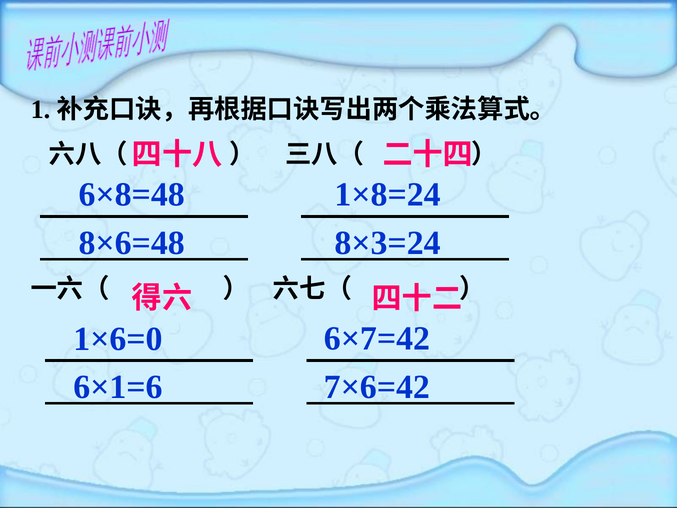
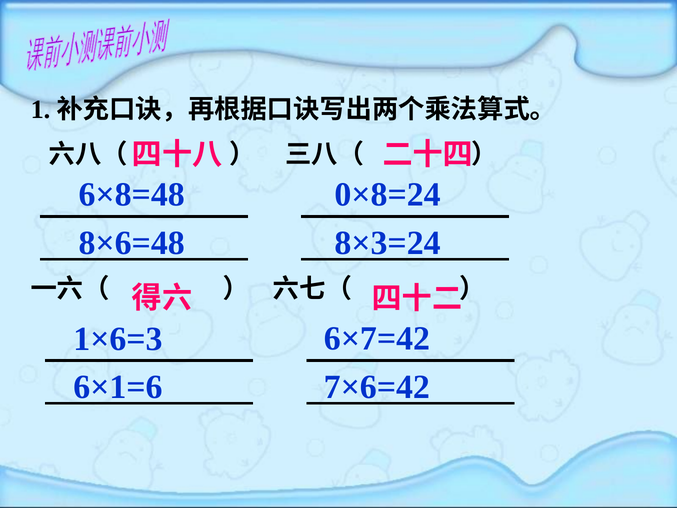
1×8=24: 1×8=24 -> 0×8=24 (388, 195)
1×6=0: 1×6=0 -> 1×6=3 (118, 339)
